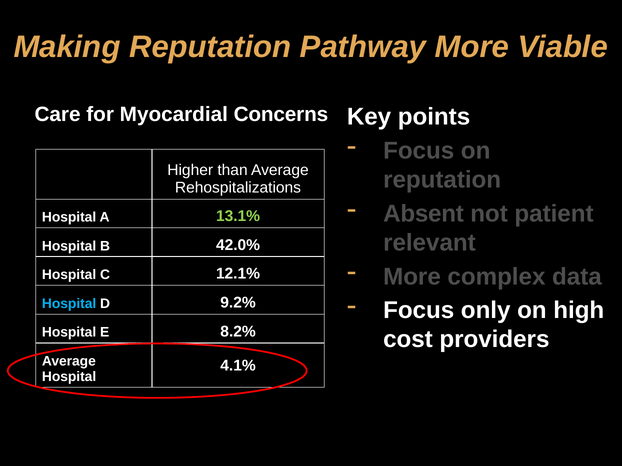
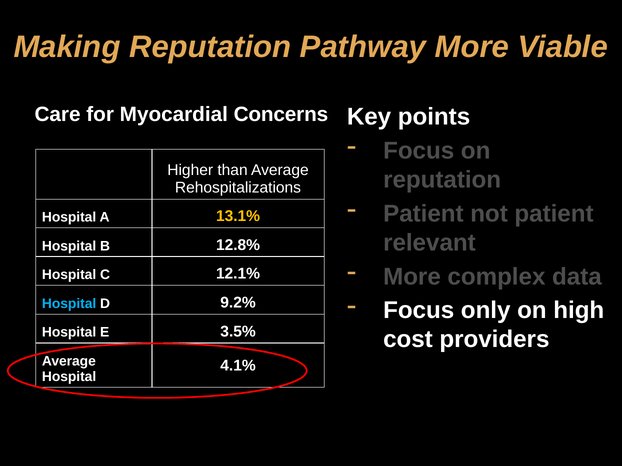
Absent: Absent -> Patient (423, 214)
13.1% colour: light green -> yellow (238, 216)
42.0%: 42.0% -> 12.8% (238, 245)
8.2%: 8.2% -> 3.5% (238, 332)
